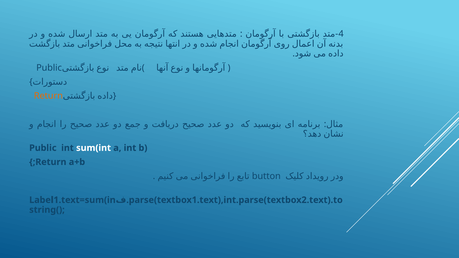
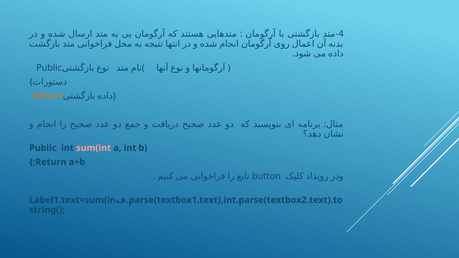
sum(int colour: white -> pink (94, 148)
